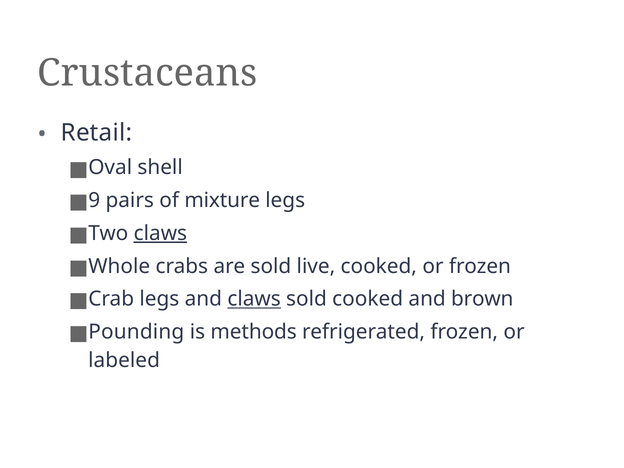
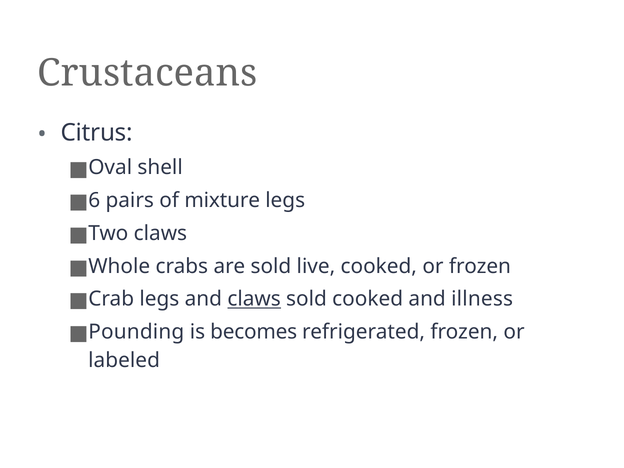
Retail: Retail -> Citrus (97, 133)
9: 9 -> 6 (94, 200)
claws underline: present -> none (160, 233)
brown: brown -> illness (482, 299)
methods: methods -> becomes (254, 332)
